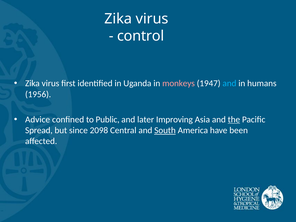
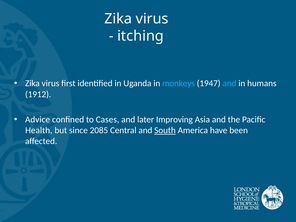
control: control -> itching (141, 36)
monkeys colour: pink -> light blue (179, 83)
1956: 1956 -> 1912 (38, 94)
Public: Public -> Cases (108, 120)
the underline: present -> none (234, 120)
Spread: Spread -> Health (39, 130)
2098: 2098 -> 2085 (99, 130)
